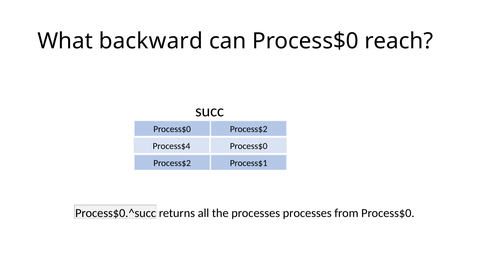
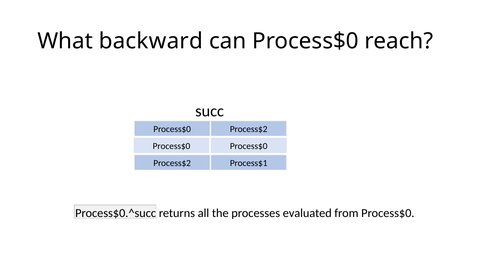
Process$4: Process$4 -> Process$0 (172, 146)
processes processes: processes -> evaluated (307, 214)
